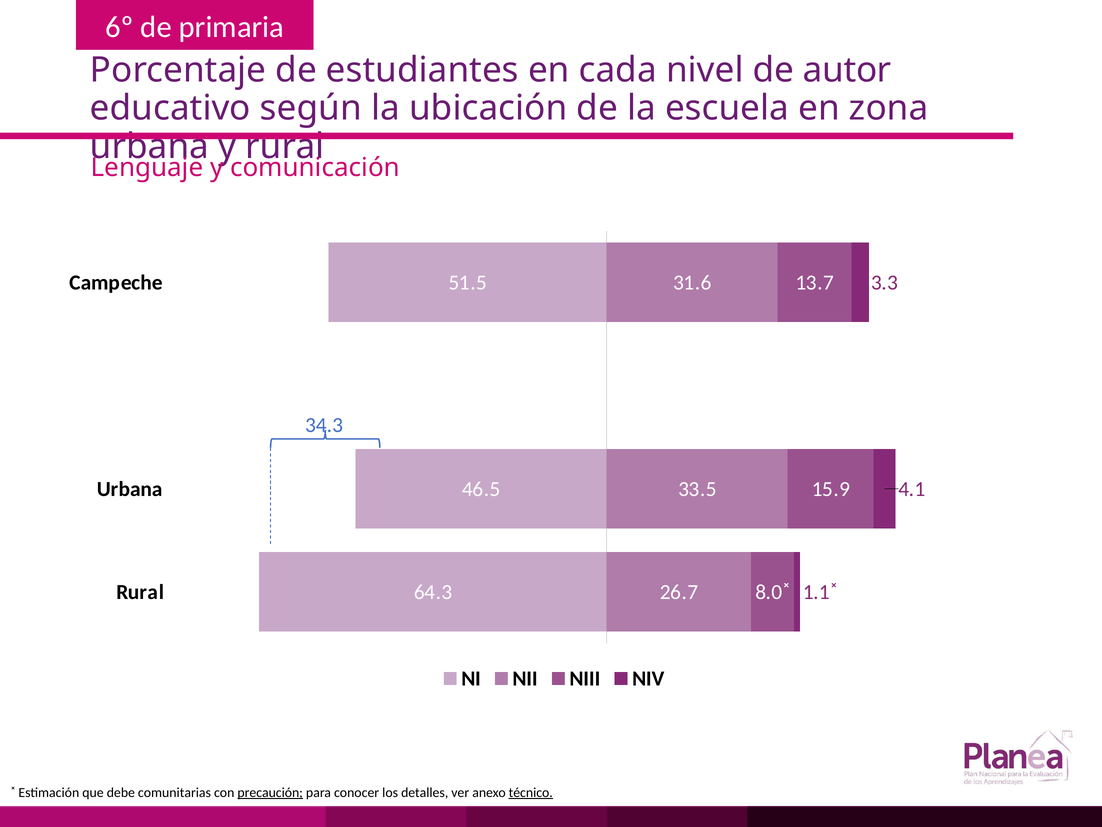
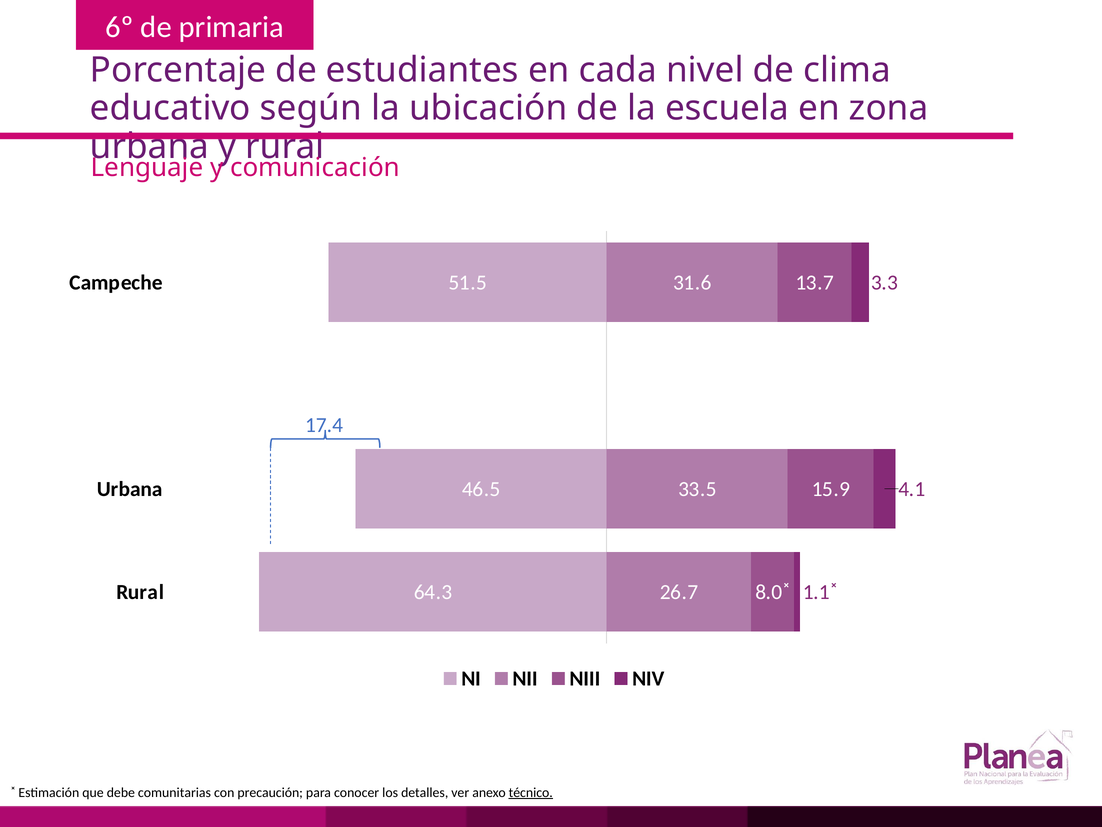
autor: autor -> clima (847, 70)
34.3: 34.3 -> 17.4 (324, 425)
precaución underline: present -> none (270, 792)
